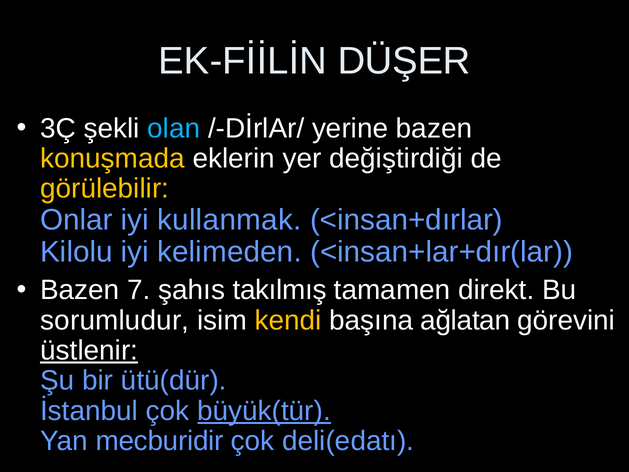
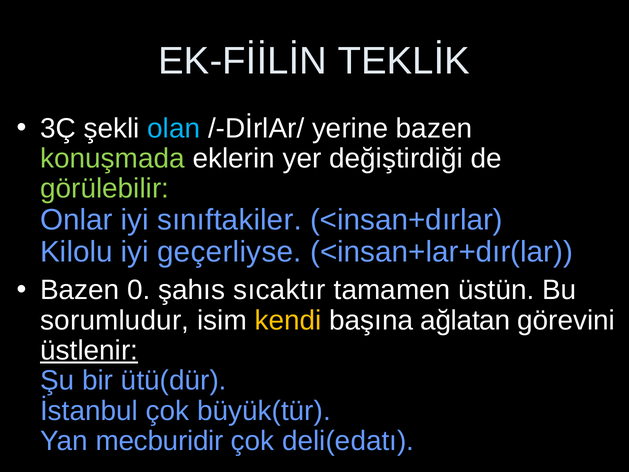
DÜŞER: DÜŞER -> TEKLİK (404, 61)
konuşmada colour: yellow -> light green (112, 158)
görülebilir colour: yellow -> light green (105, 189)
kullanmak: kullanmak -> sınıftakiler (229, 220)
kelimeden: kelimeden -> geçerliyse (229, 252)
7: 7 -> 0 (139, 290)
takılmış: takılmış -> sıcaktır (279, 290)
direkt: direkt -> üstün (496, 290)
büyük(tür underline: present -> none (264, 411)
